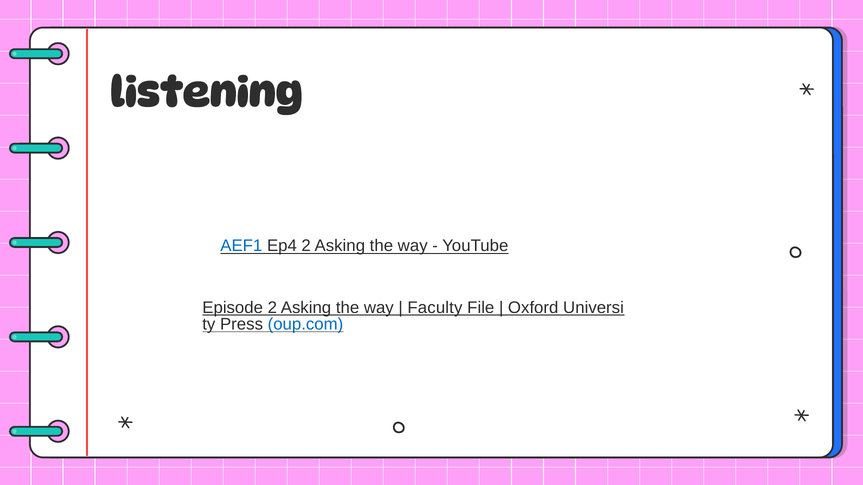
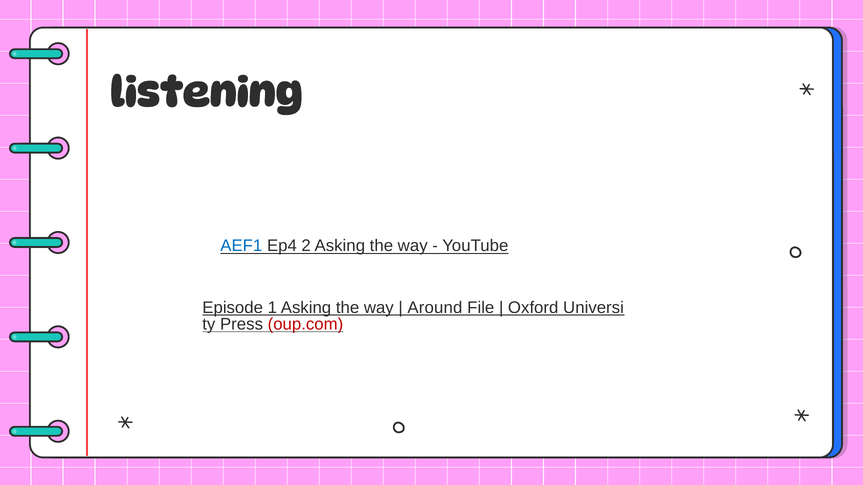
Episode 2: 2 -> 1 (272, 308)
Faculty: Faculty -> Around (435, 308)
oup.com colour: blue -> red (305, 325)
